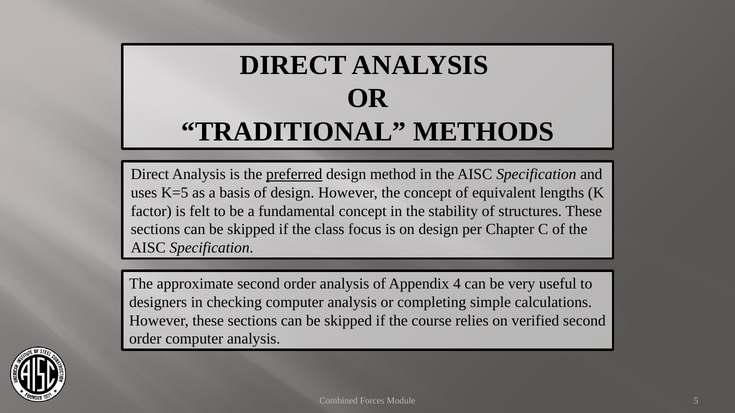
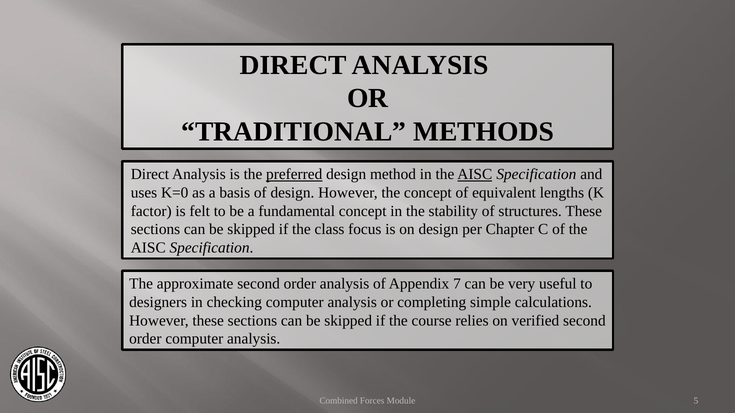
AISC underline: none -> present (475, 174)
K=5: K=5 -> K=0 (175, 193)
4: 4 -> 7 (457, 284)
